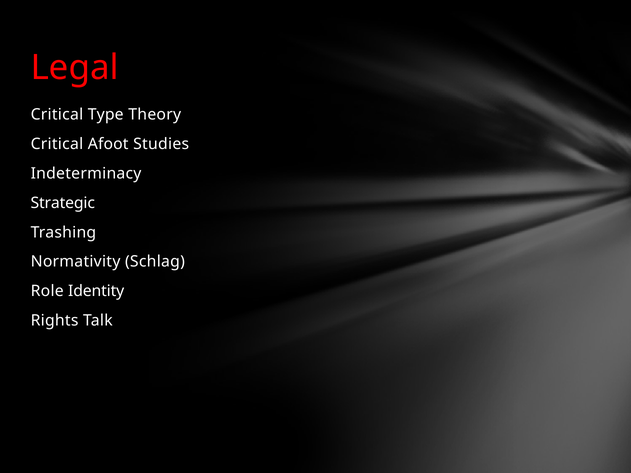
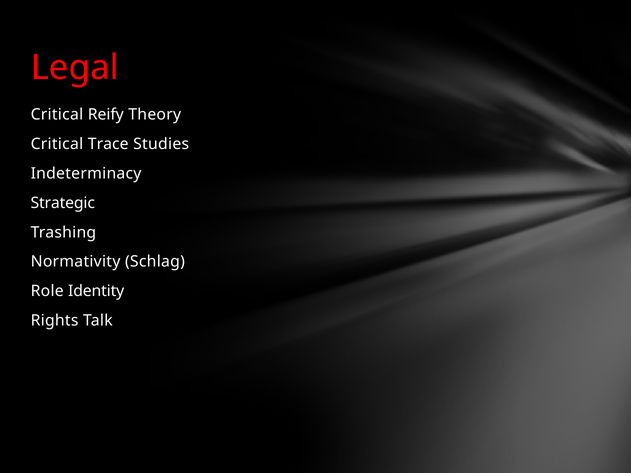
Type: Type -> Reify (106, 115)
Afoot: Afoot -> Trace (108, 144)
